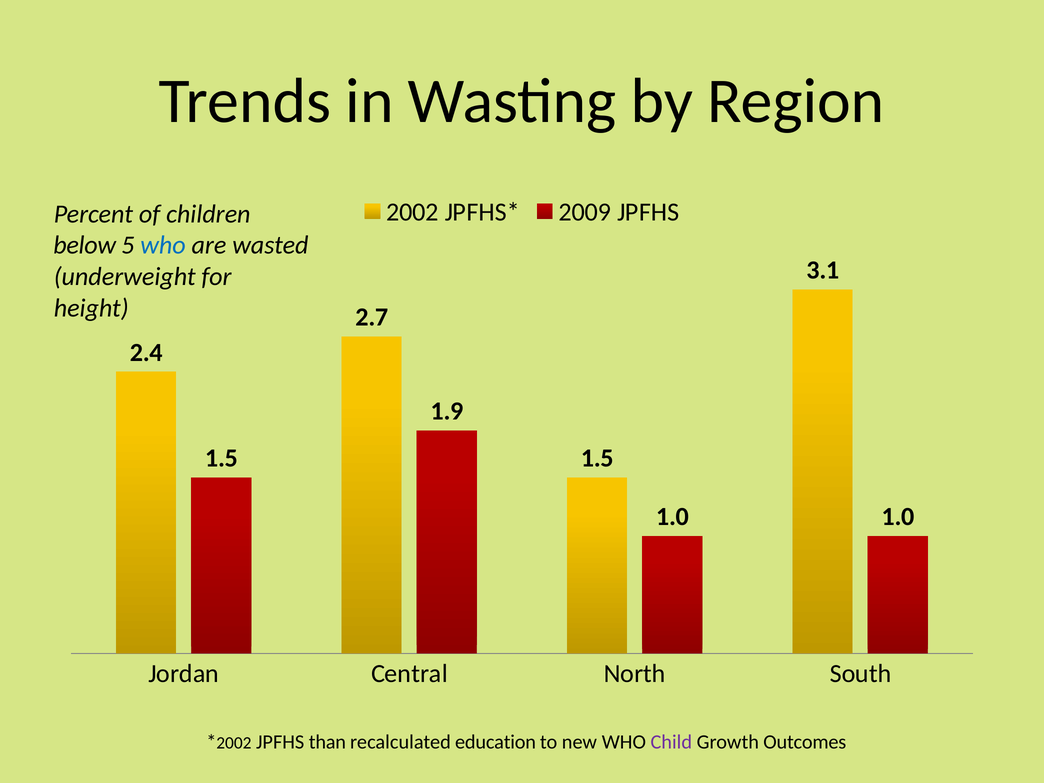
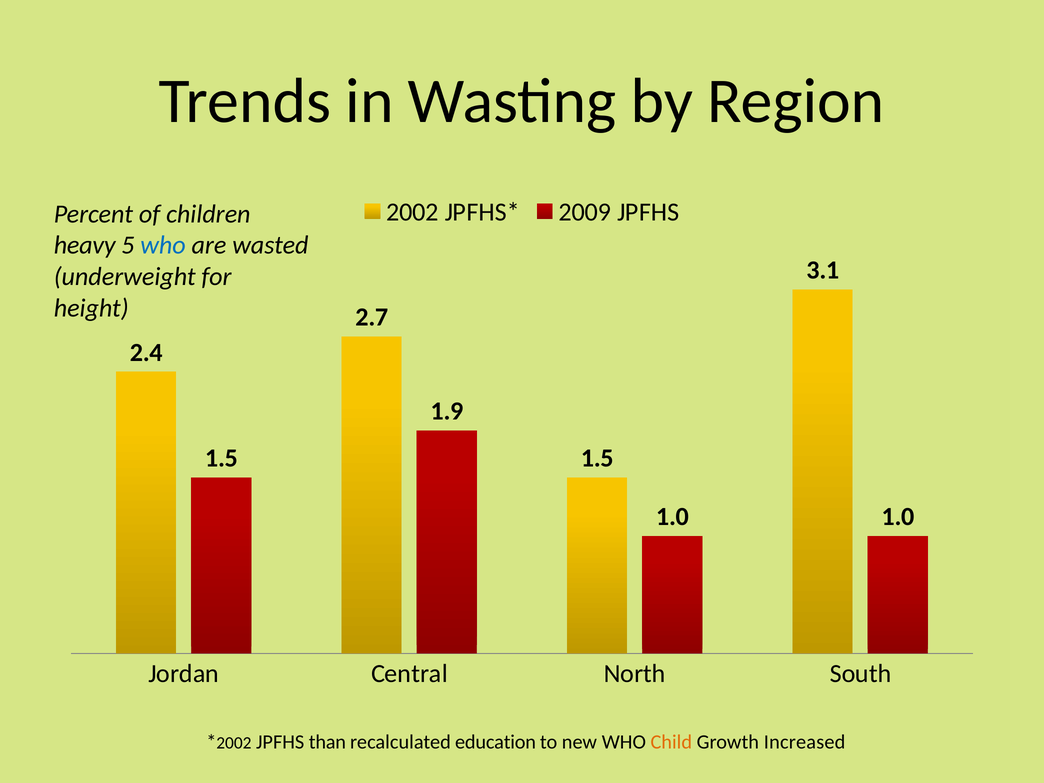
below: below -> heavy (85, 245)
Child colour: purple -> orange (671, 742)
Outcomes: Outcomes -> Increased (805, 742)
